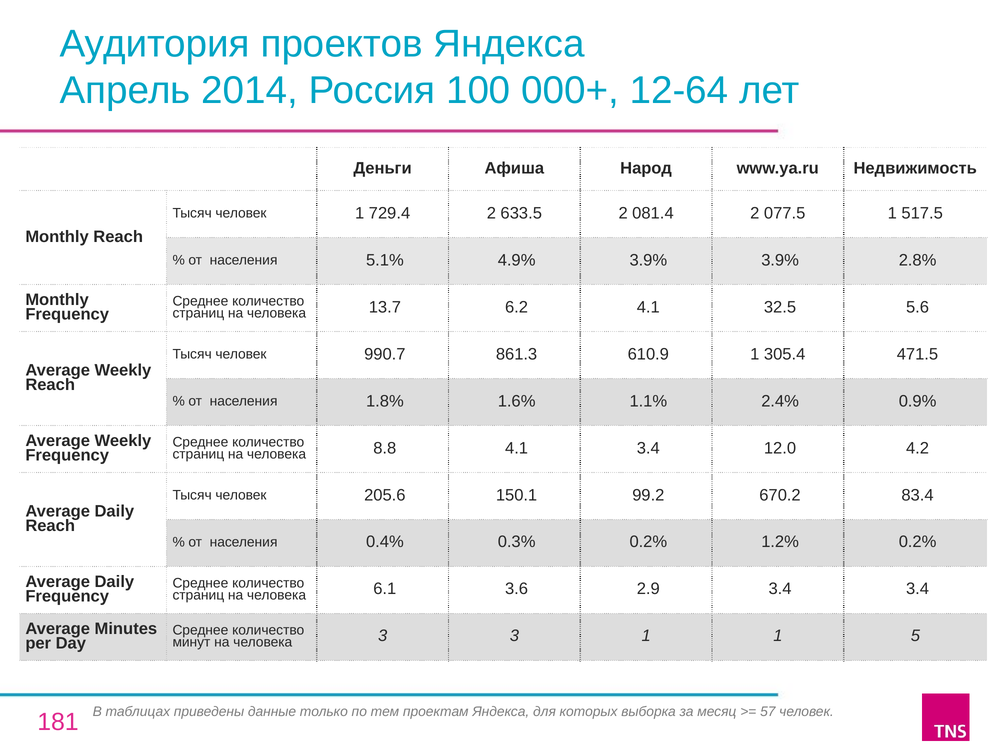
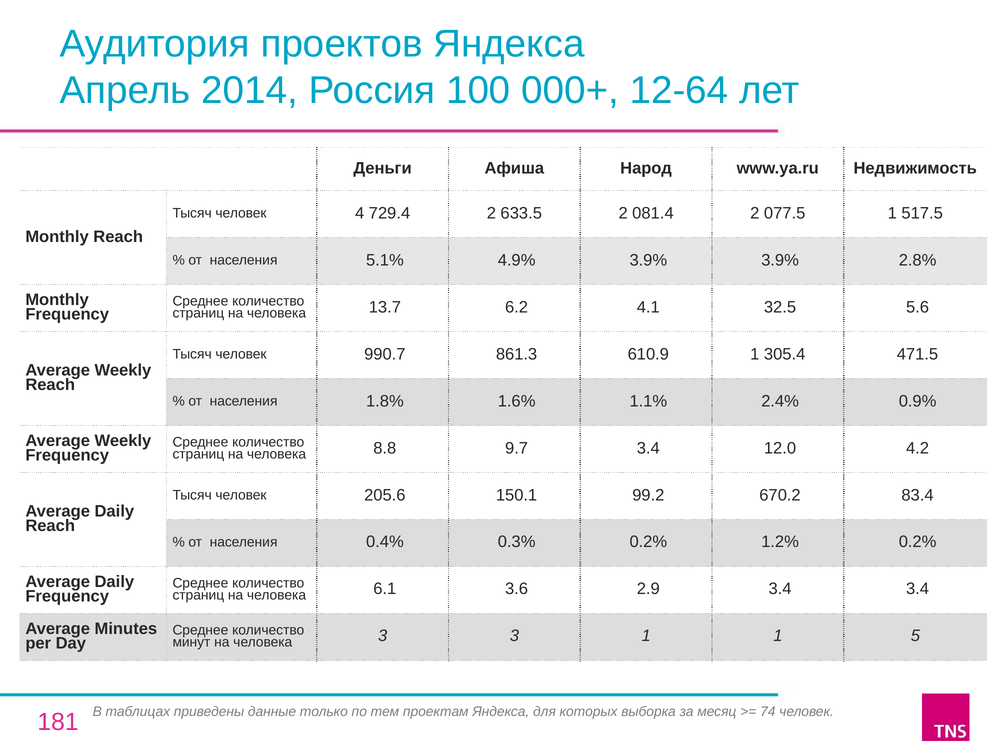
человек 1: 1 -> 4 (360, 213)
8.8 4.1: 4.1 -> 9.7 (517, 448)
57: 57 -> 74 (768, 712)
